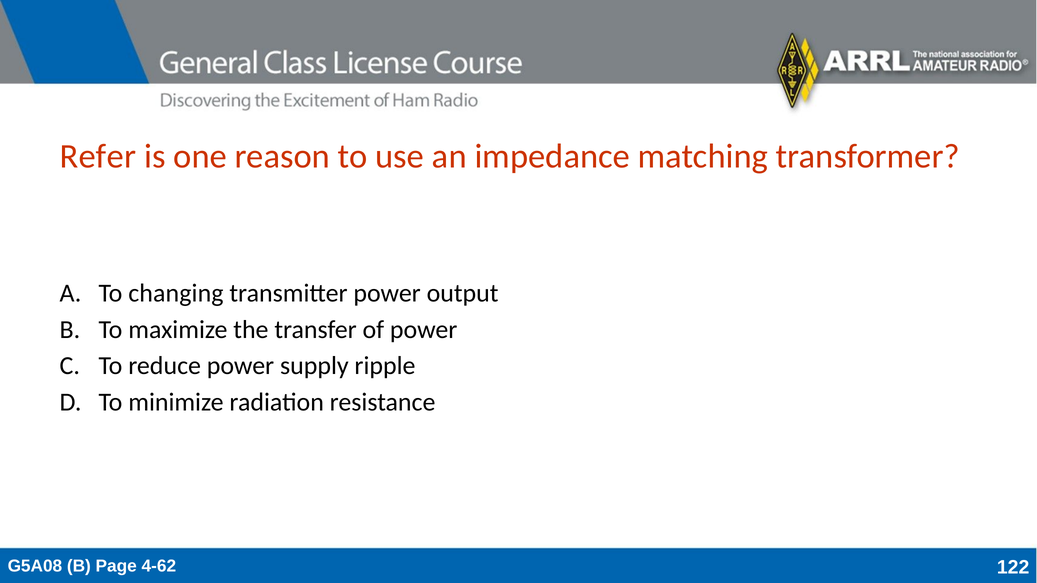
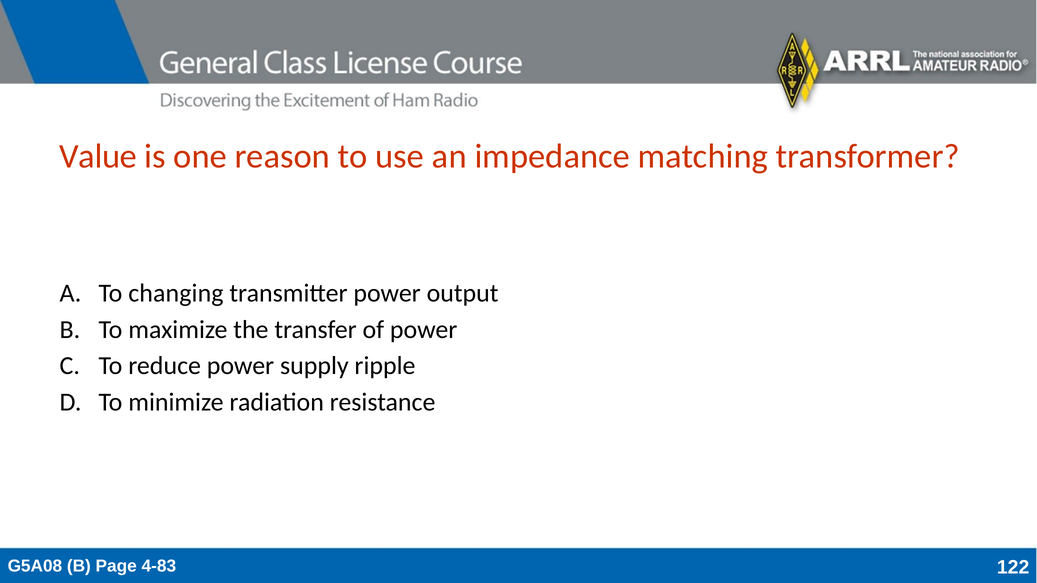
Refer: Refer -> Value (98, 157)
4-62: 4-62 -> 4-83 (159, 566)
